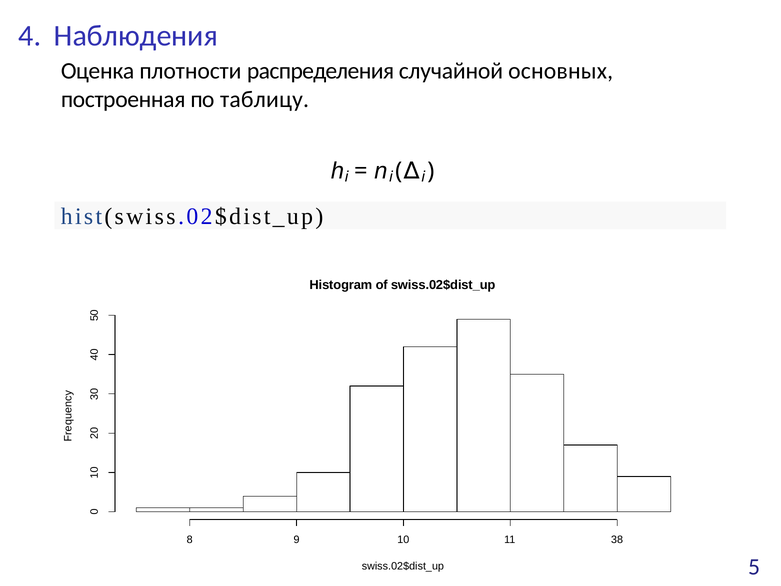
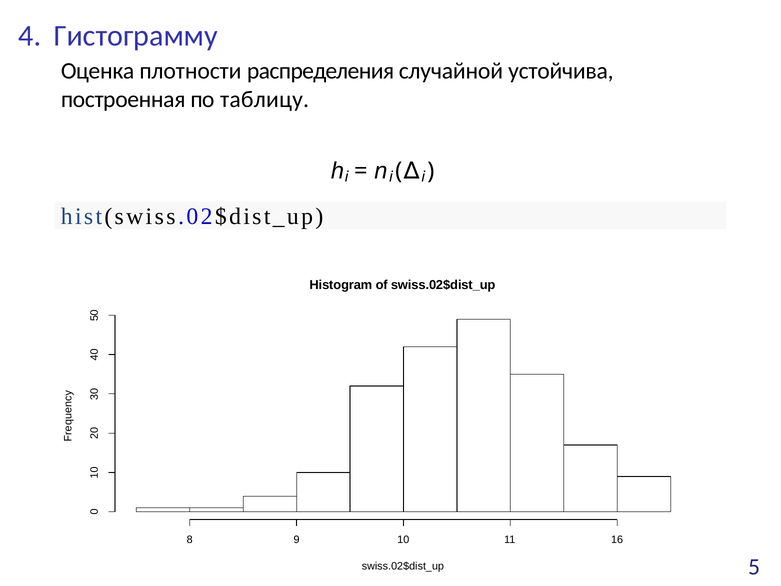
Наблюдения: Наблюдения -> Гистограмму (136, 36)
основных: основных -> устойчива (561, 71)
38: 38 -> 16 (617, 540)
